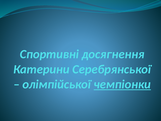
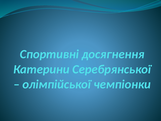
чемпіонки underline: present -> none (122, 84)
